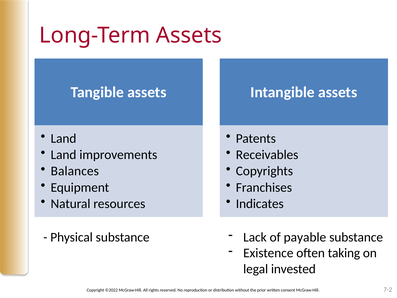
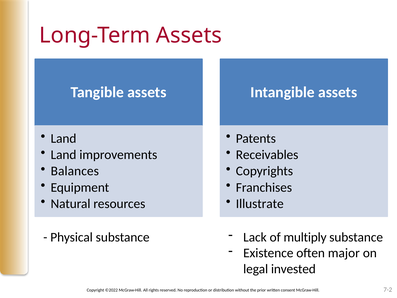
Indicates: Indicates -> Illustrate (260, 203)
payable: payable -> multiply (305, 237)
taking: taking -> major (344, 253)
